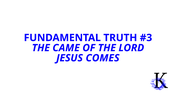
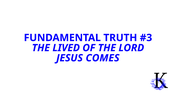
CAME: CAME -> LIVED (66, 48)
